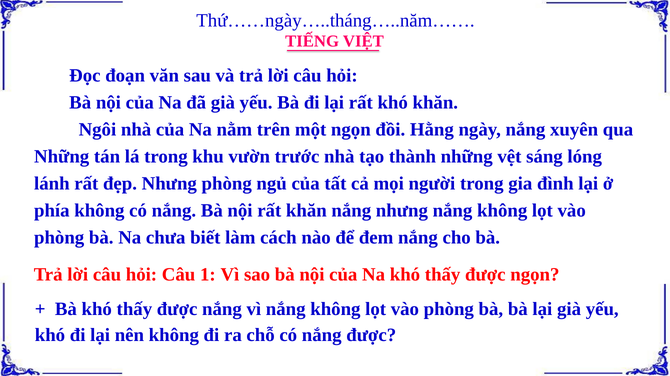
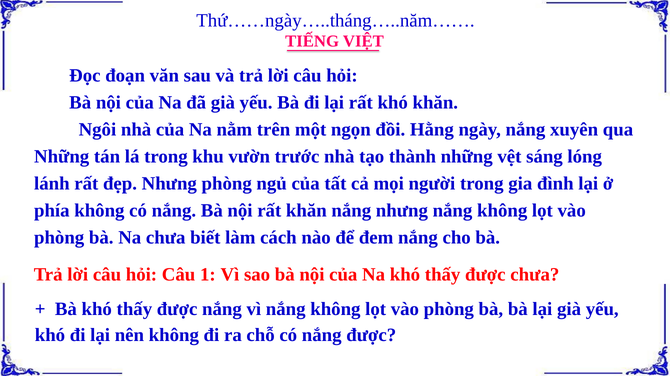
được ngọn: ngọn -> chưa (535, 275)
